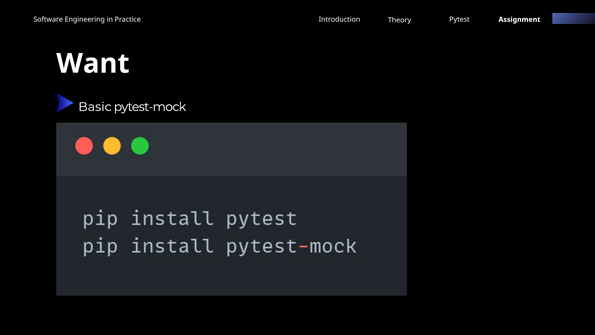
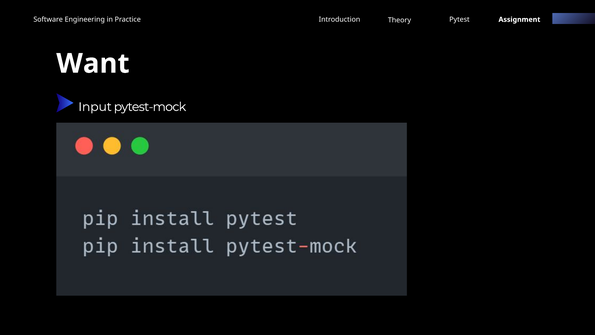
Basic: Basic -> Input (95, 107)
